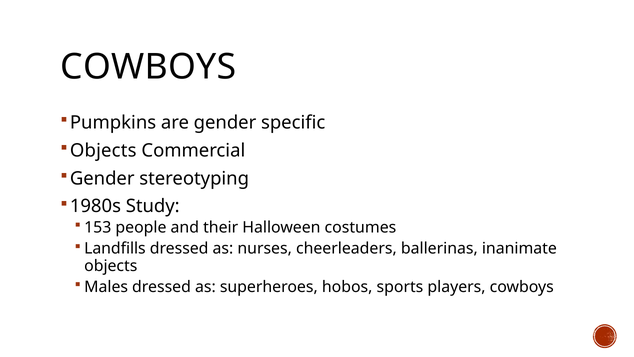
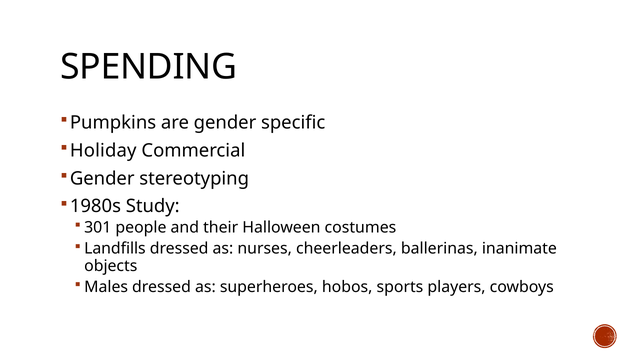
COWBOYS: COWBOYS -> SPENDING (149, 67)
Objects: Objects -> Holiday (103, 150)
153: 153 -> 301 (98, 227)
